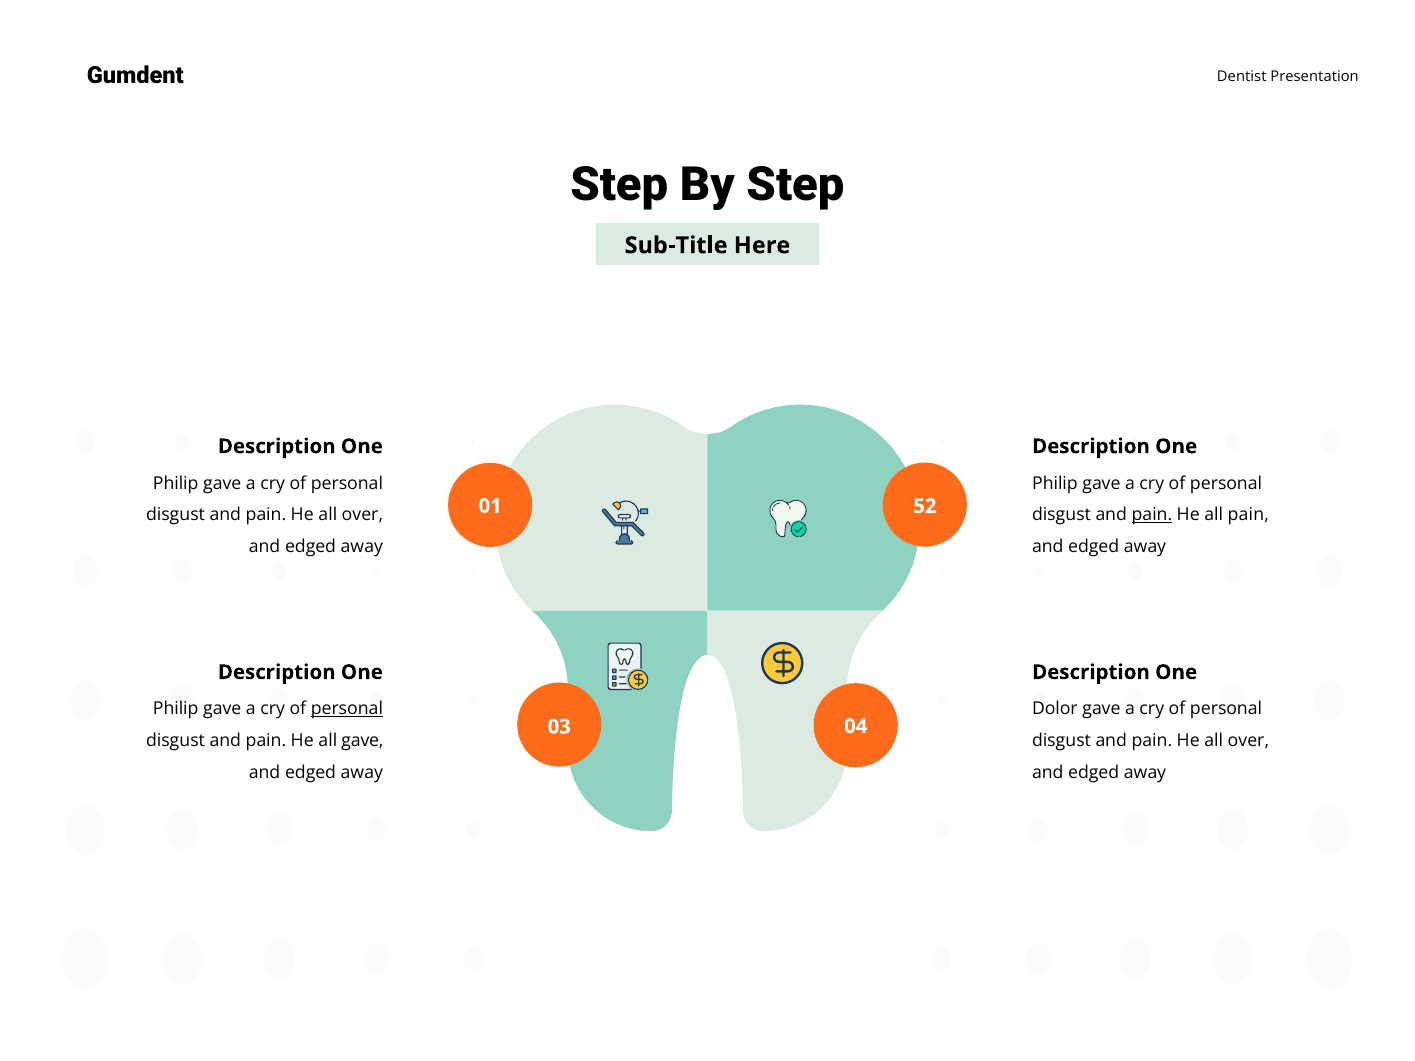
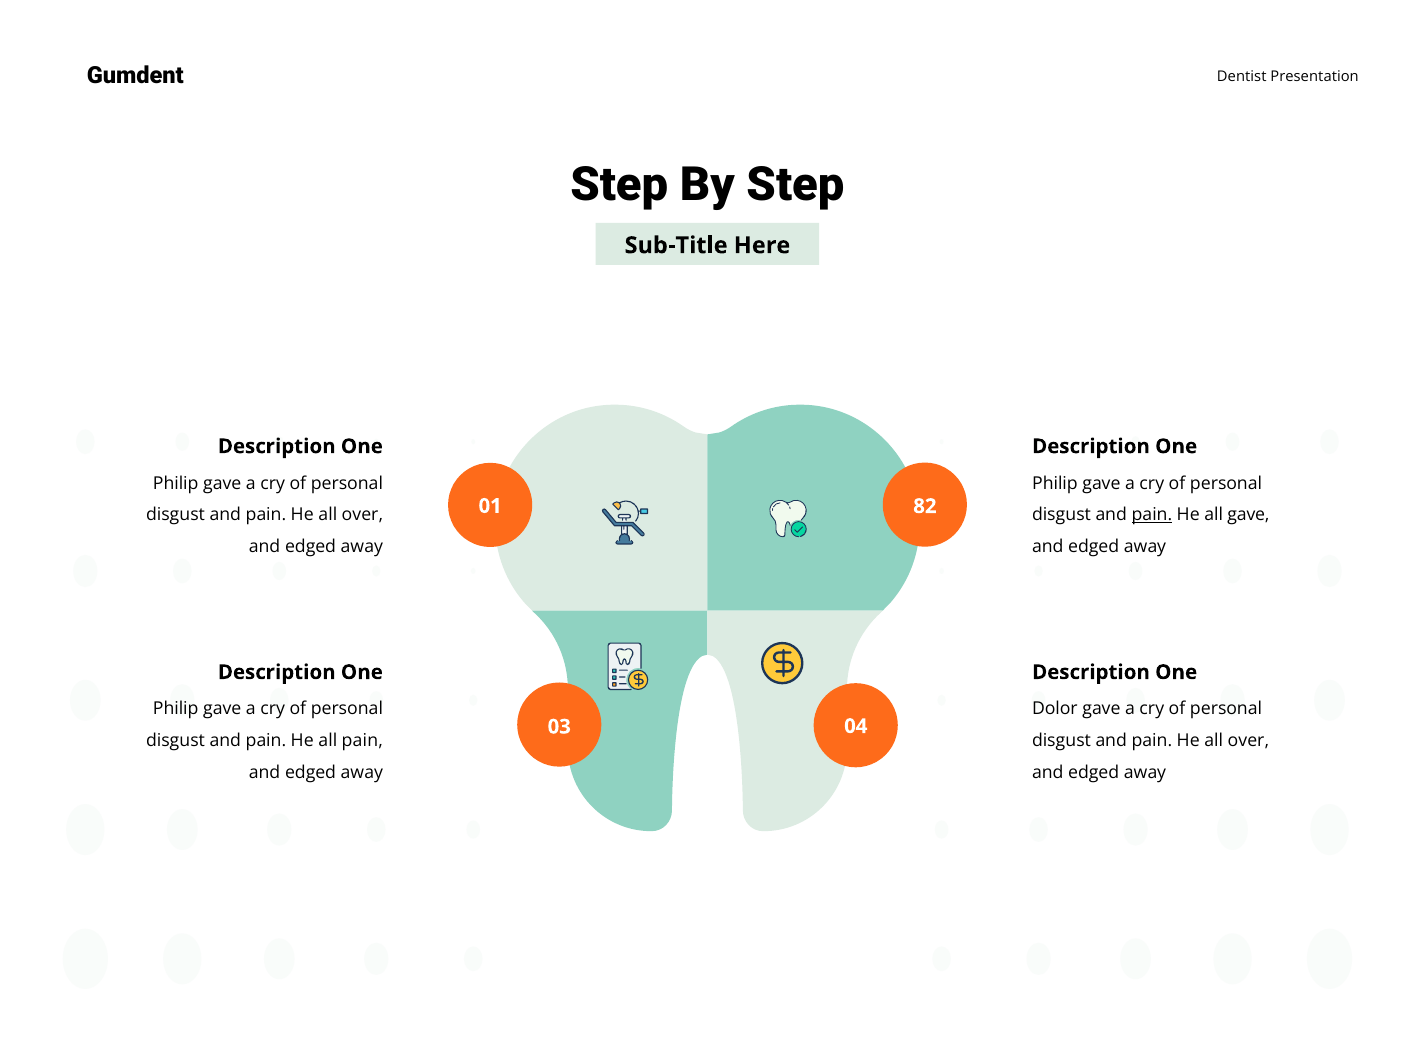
52: 52 -> 82 (925, 506)
all pain: pain -> gave (1248, 515)
personal underline: present -> none (347, 709)
all gave: gave -> pain (362, 741)
